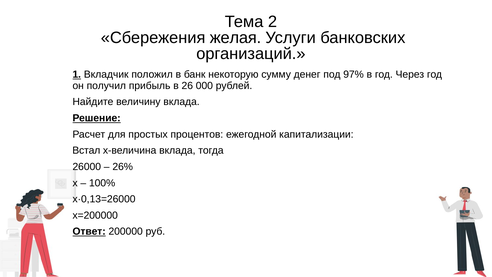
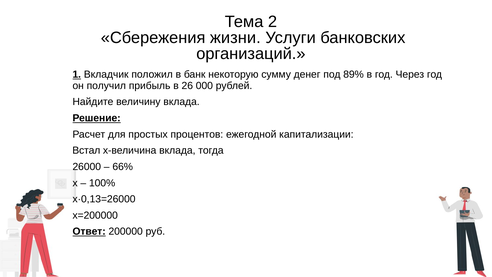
желая: желая -> жизни (235, 38)
97%: 97% -> 89% (354, 75)
26%: 26% -> 66% (123, 167)
